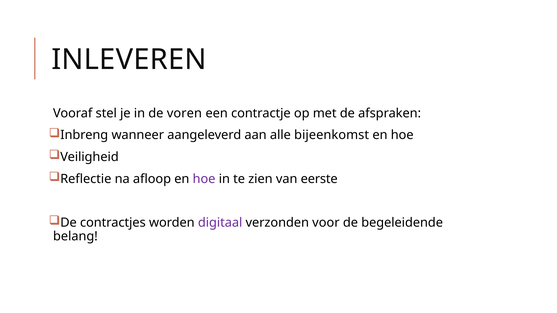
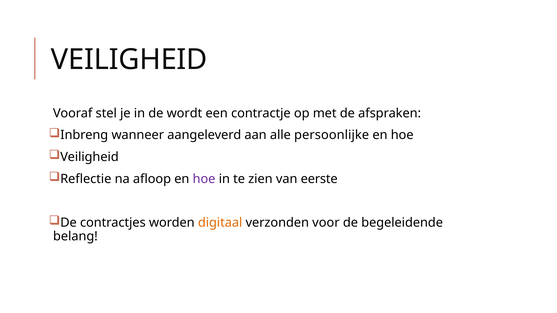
INLEVEREN: INLEVEREN -> VEILIGHEID (129, 60)
voren: voren -> wordt (184, 113)
bijeenkomst: bijeenkomst -> persoonlijke (332, 135)
digitaal colour: purple -> orange (220, 223)
